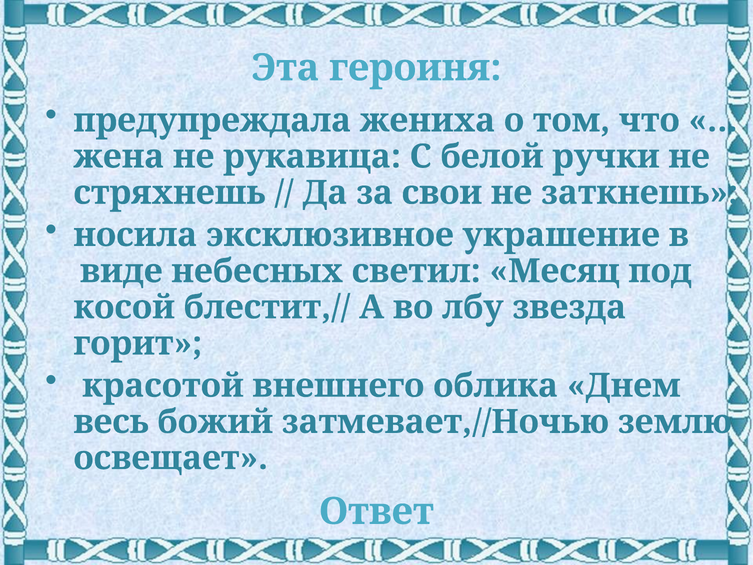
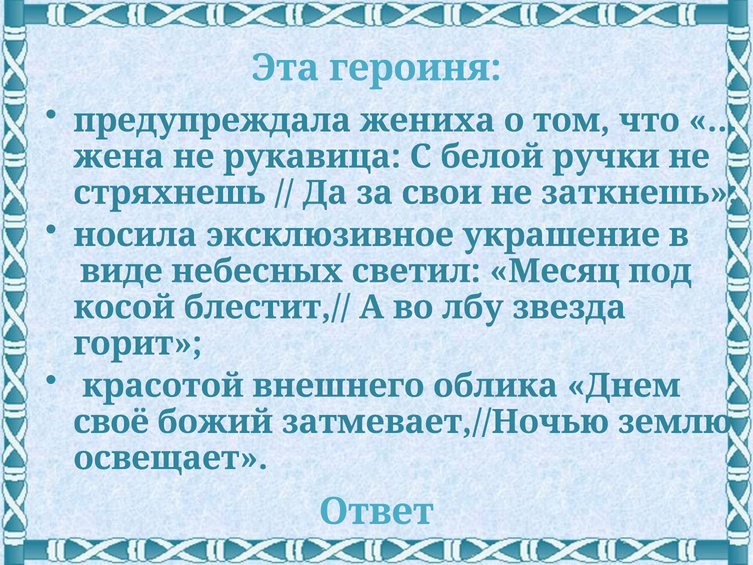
весь: весь -> своё (111, 422)
